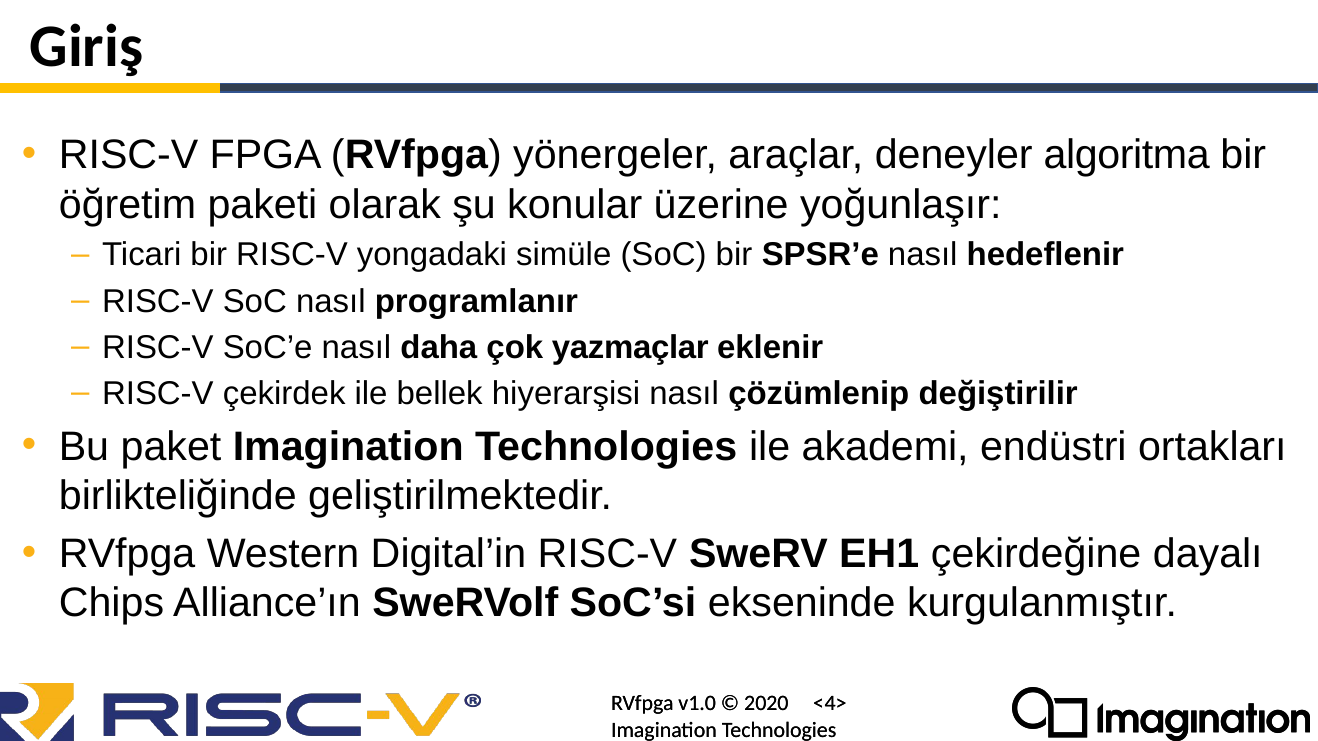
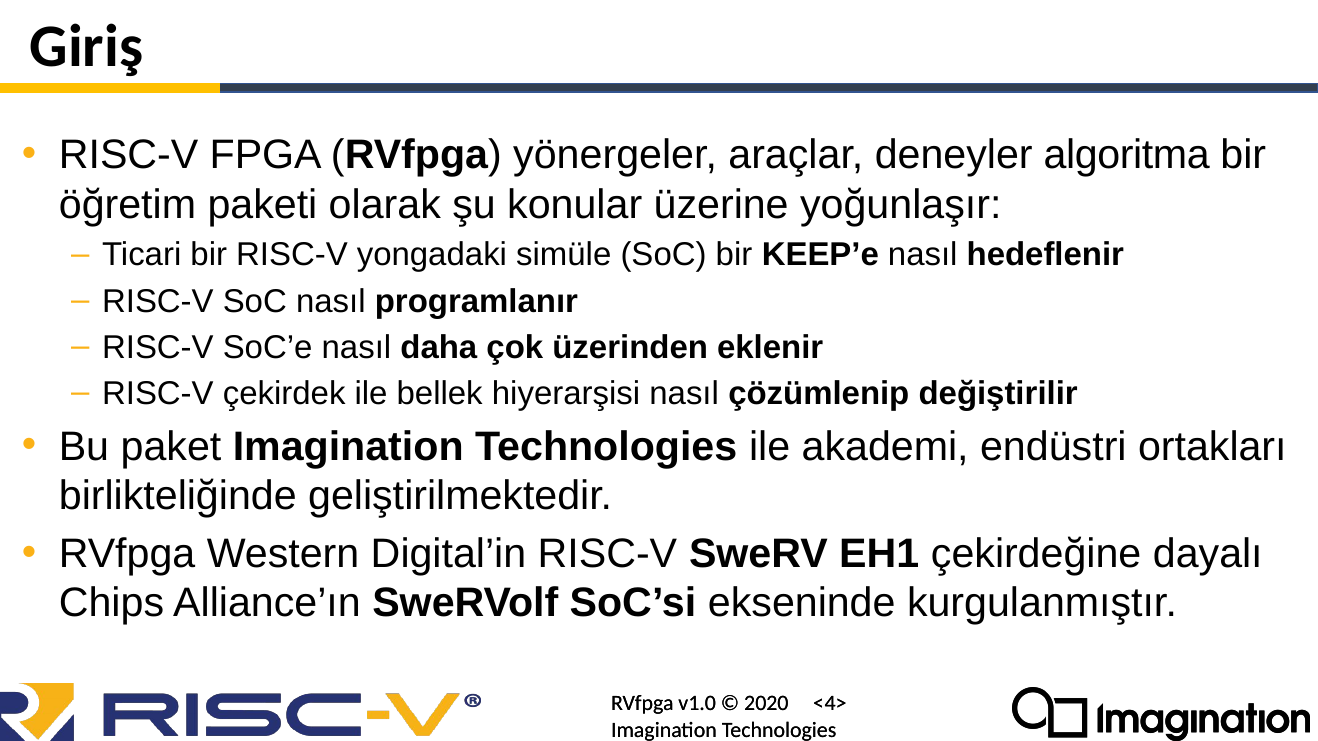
SPSR’e: SPSR’e -> KEEP’e (820, 255)
yazmaçlar: yazmaçlar -> üzerinden (630, 347)
